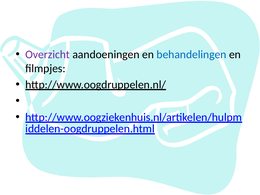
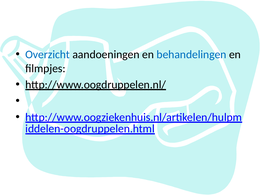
Overzicht colour: purple -> blue (48, 55)
